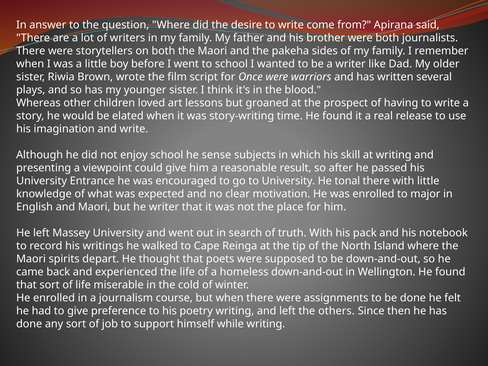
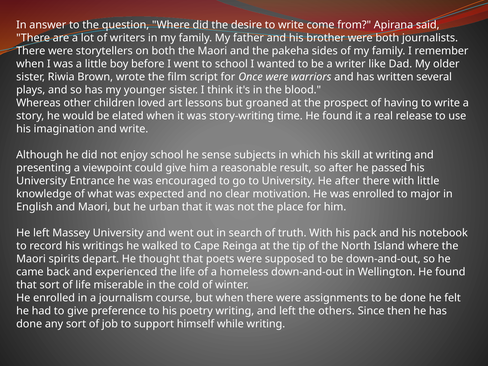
He tonal: tonal -> after (347, 181)
he writer: writer -> urban (164, 207)
